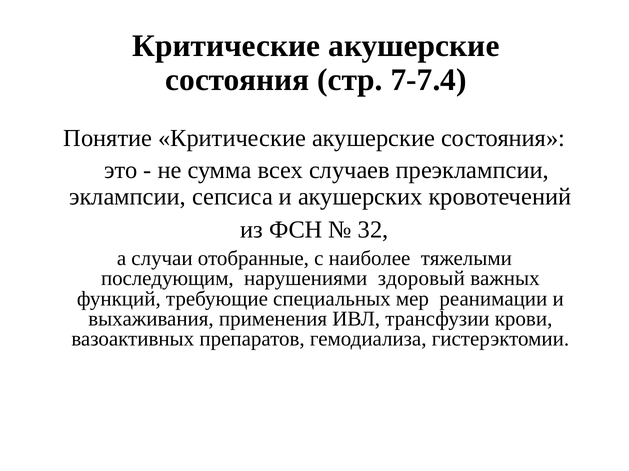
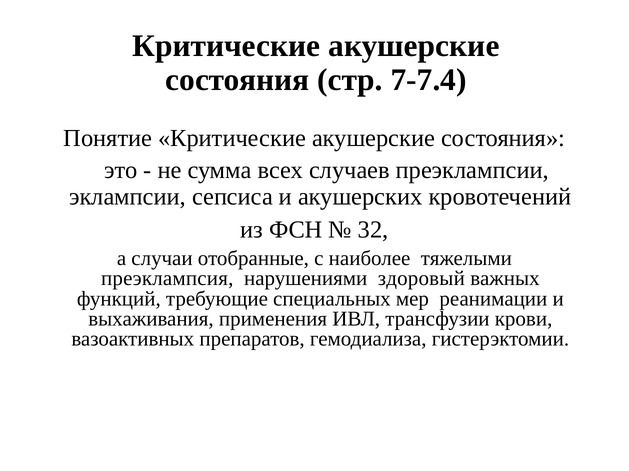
последующим: последующим -> преэклампсия (167, 279)
